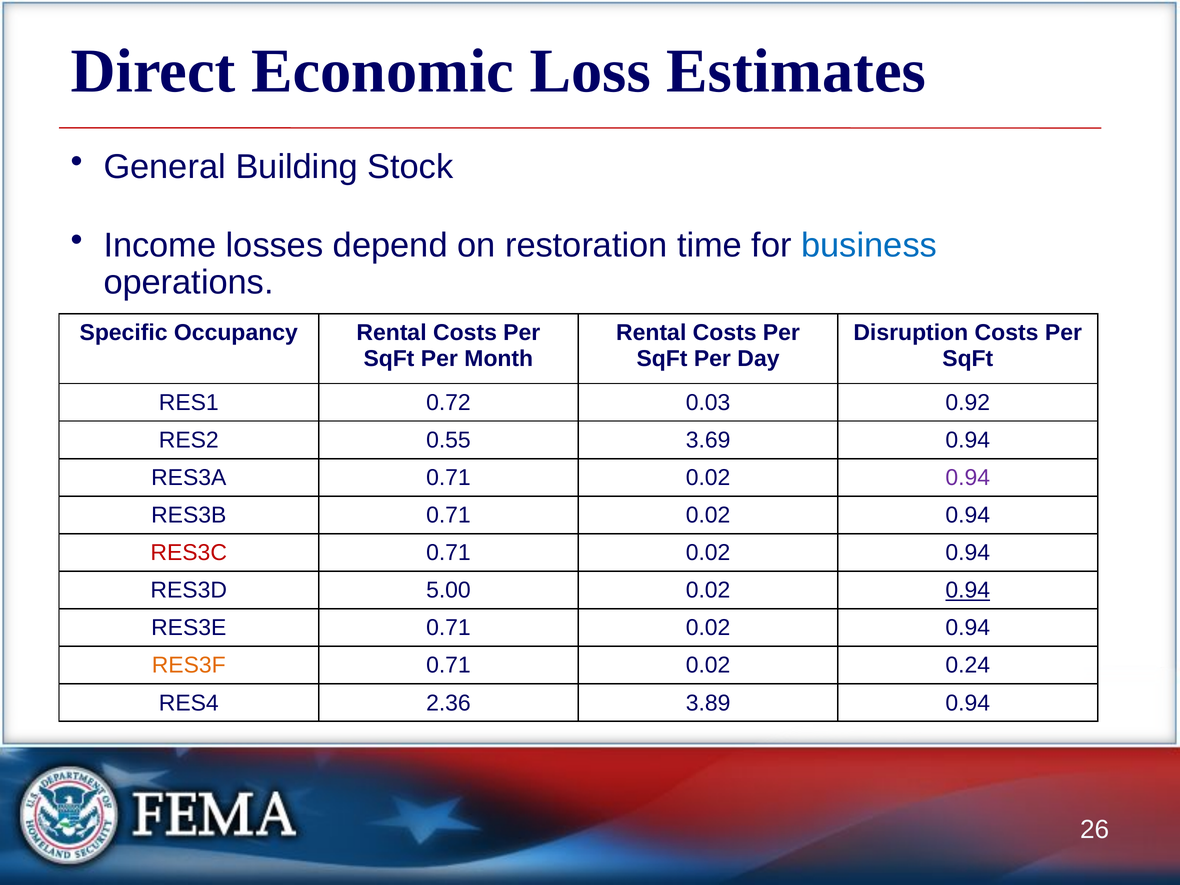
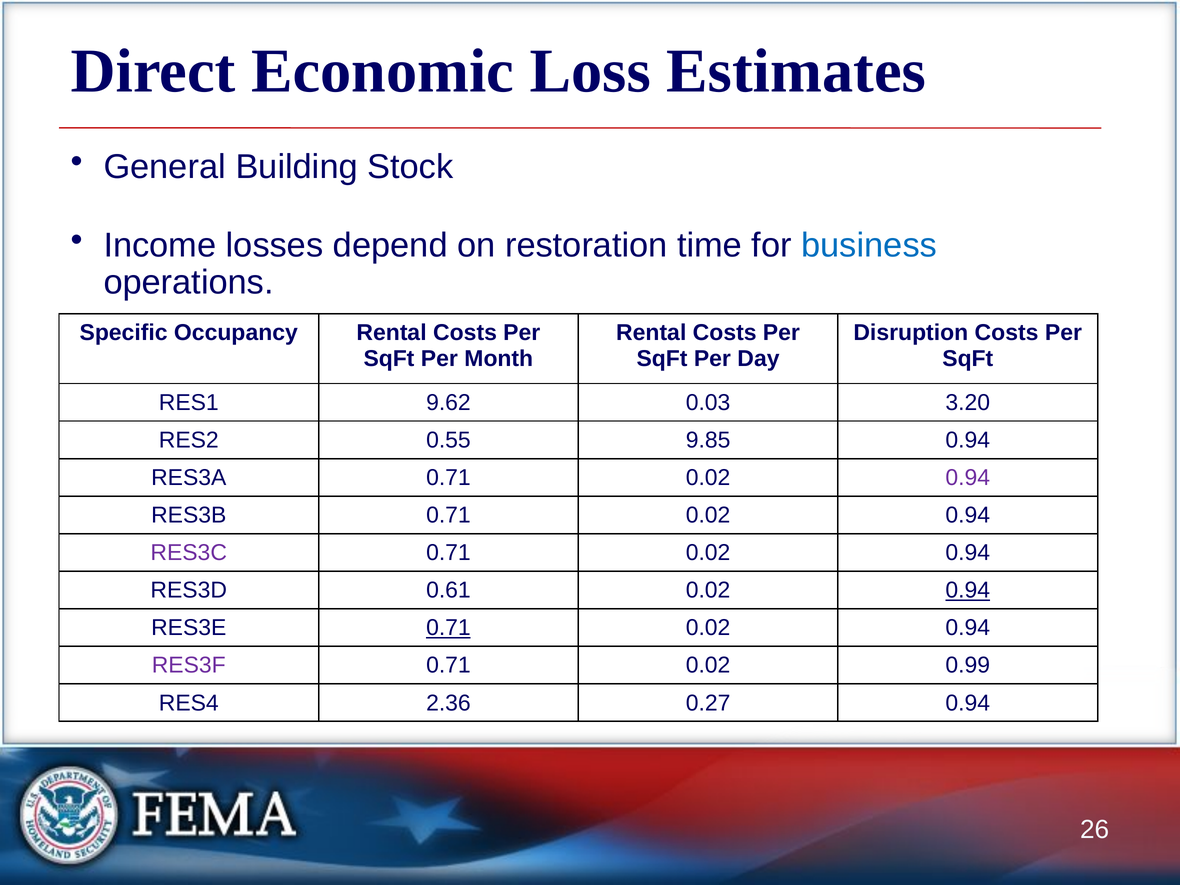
0.72: 0.72 -> 9.62 (448, 403)
0.92: 0.92 -> 3.20 (968, 403)
3.69: 3.69 -> 9.85 (708, 440)
RES3C colour: red -> purple (189, 553)
5.00: 5.00 -> 0.61 (448, 590)
0.71 underline: none -> present (448, 628)
RES3F colour: orange -> purple (189, 665)
0.24: 0.24 -> 0.99 (968, 665)
3.89: 3.89 -> 0.27 (708, 703)
